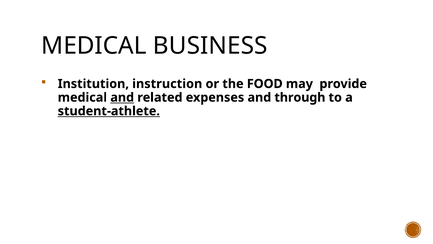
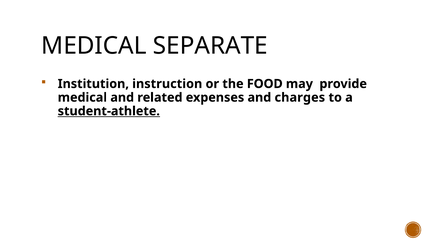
BUSINESS: BUSINESS -> SEPARATE (210, 46)
and underline: present -> none (122, 97)
through: through -> charges (300, 97)
